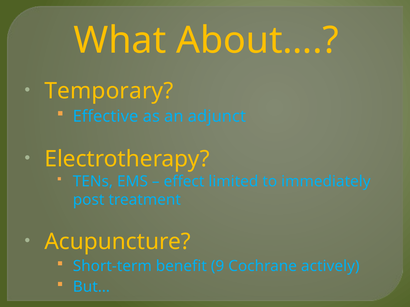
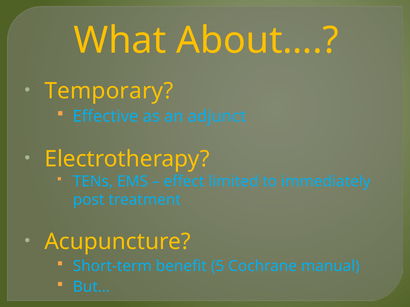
9: 9 -> 5 (218, 267)
actively: actively -> manual (330, 267)
